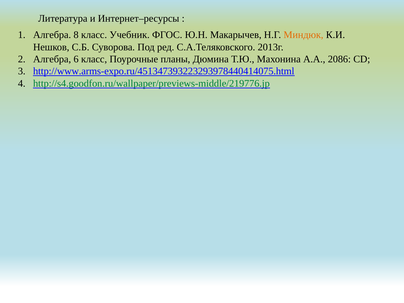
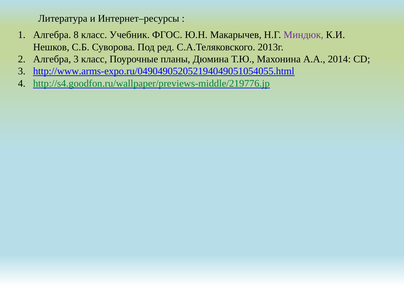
Миндюк colour: orange -> purple (304, 35)
Алгебра 6: 6 -> 3 (76, 59)
2086: 2086 -> 2014 (339, 59)
http://www.arms-expo.ru/451347393223293978440414075.html: http://www.arms-expo.ru/451347393223293978440414075.html -> http://www.arms-expo.ru/049049052052194049051054055.html (164, 71)
